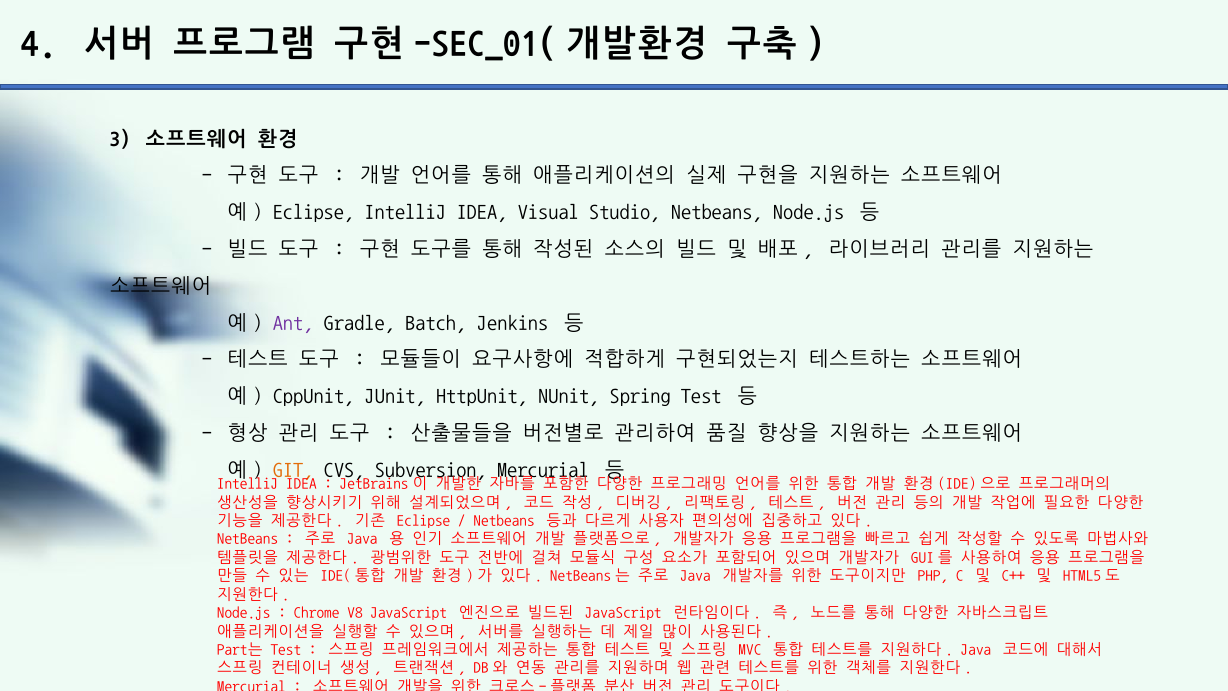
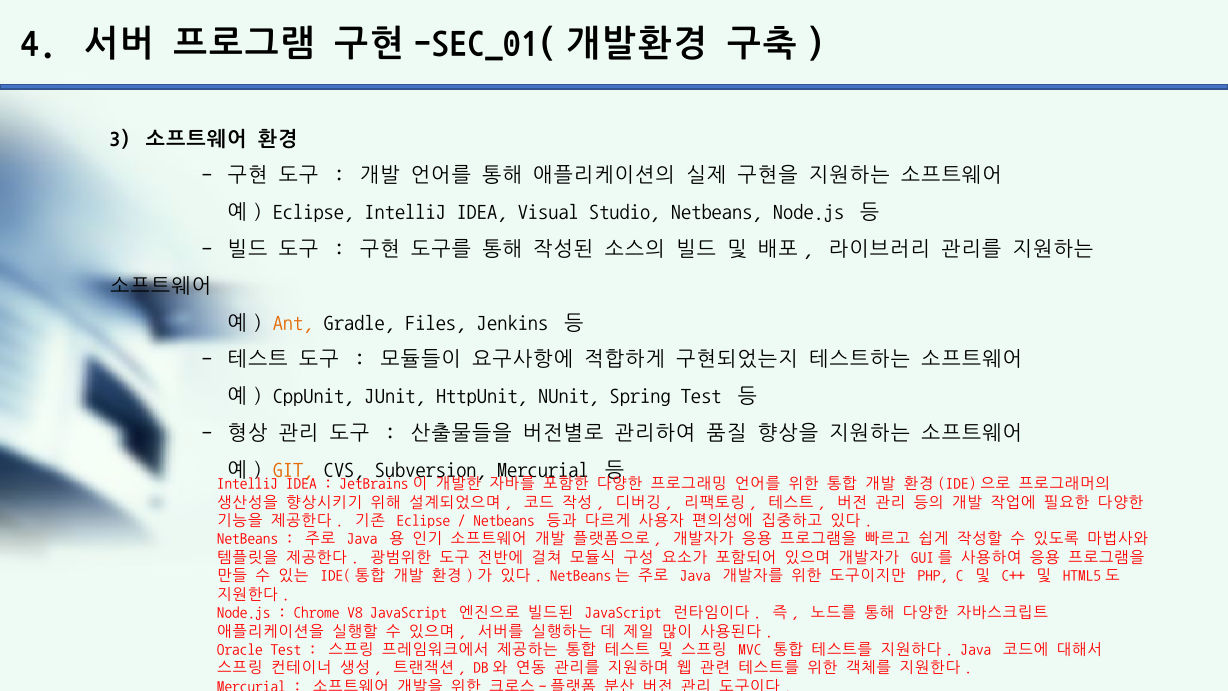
Ant colour: purple -> orange (293, 322)
Batch: Batch -> Files (436, 322)
Part는: Part는 -> Oracle (240, 649)
